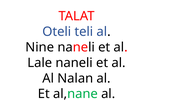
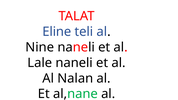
Oteli: Oteli -> Eline (57, 32)
